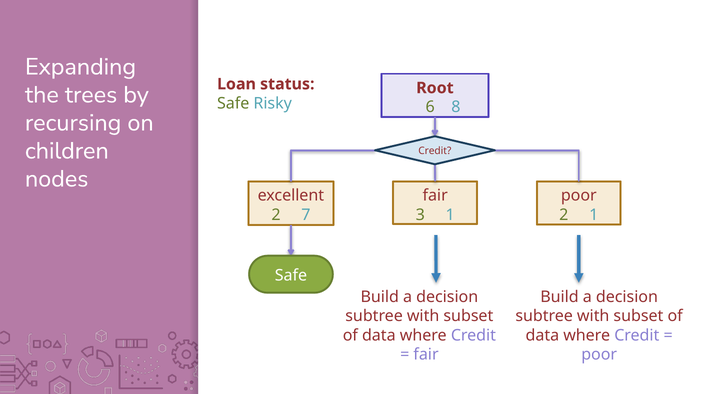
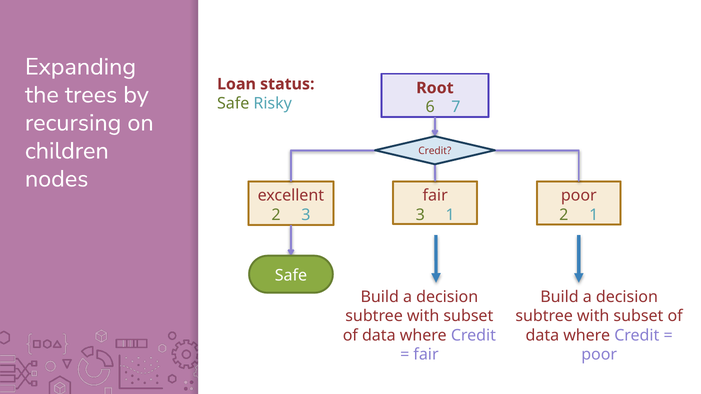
8: 8 -> 7 (456, 107)
2 7: 7 -> 3 (306, 215)
